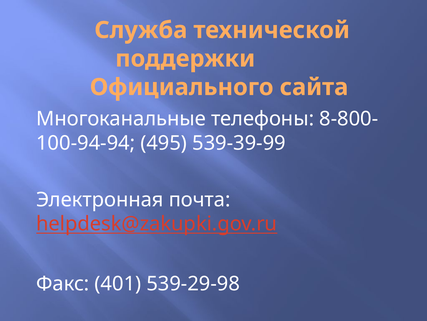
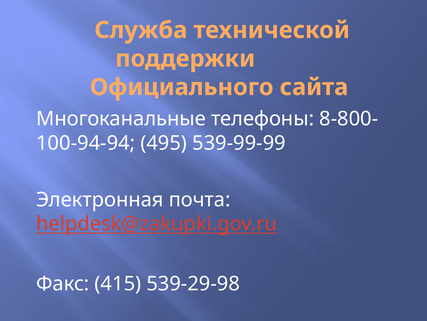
539-39-99: 539-39-99 -> 539-99-99 (239, 143)
401: 401 -> 415 (118, 283)
